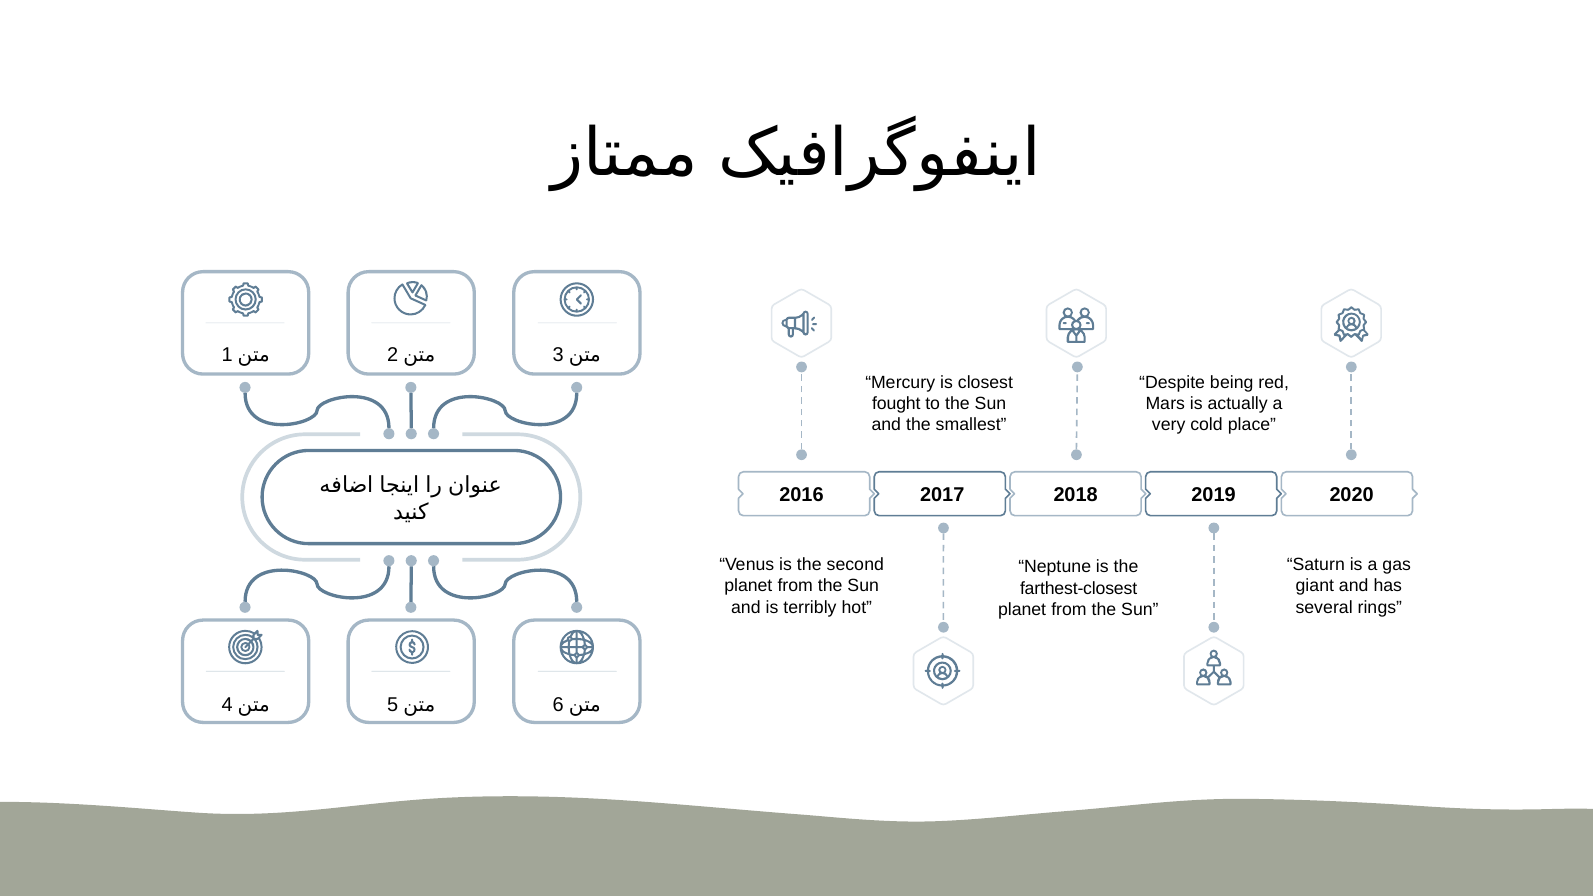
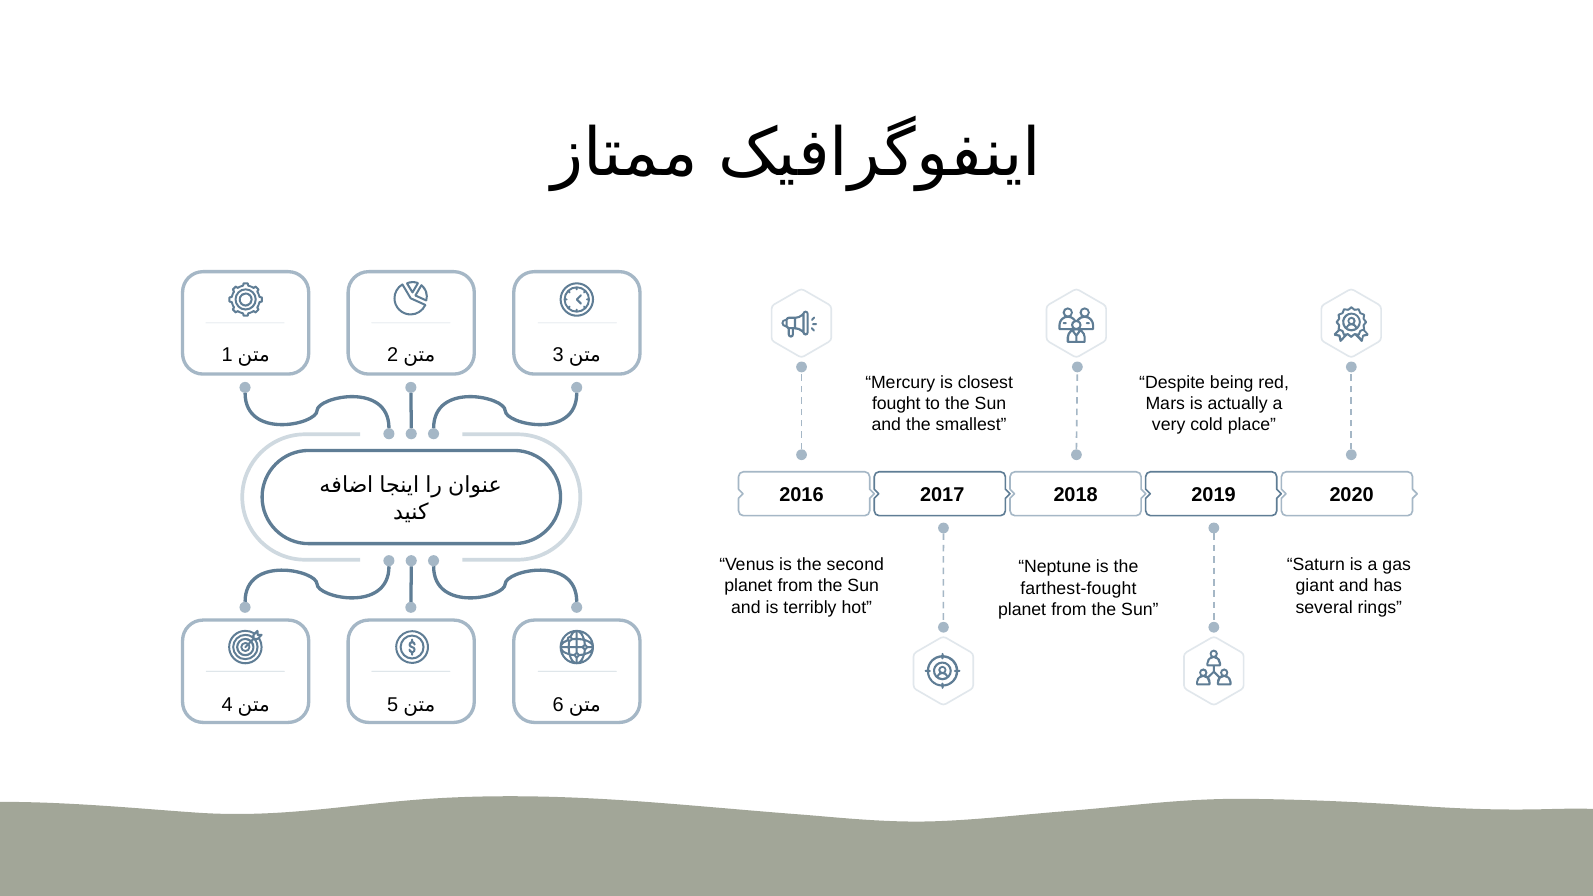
farthest-closest: farthest-closest -> farthest-fought (1078, 588)
